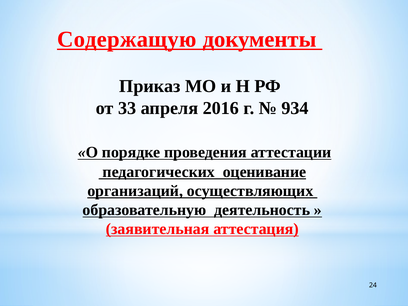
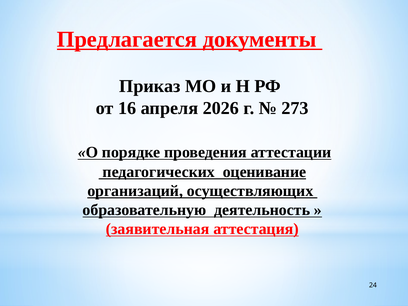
Содержащую: Содержащую -> Предлагается (127, 39)
33: 33 -> 16 (127, 108)
2016: 2016 -> 2026 (221, 108)
934: 934 -> 273 (295, 108)
